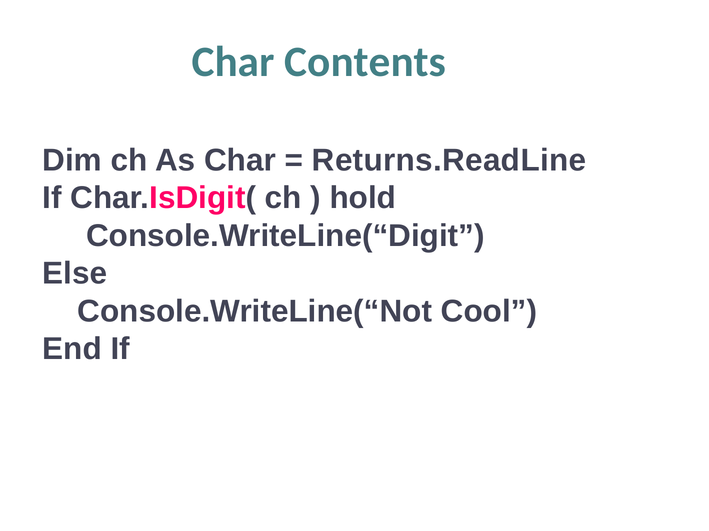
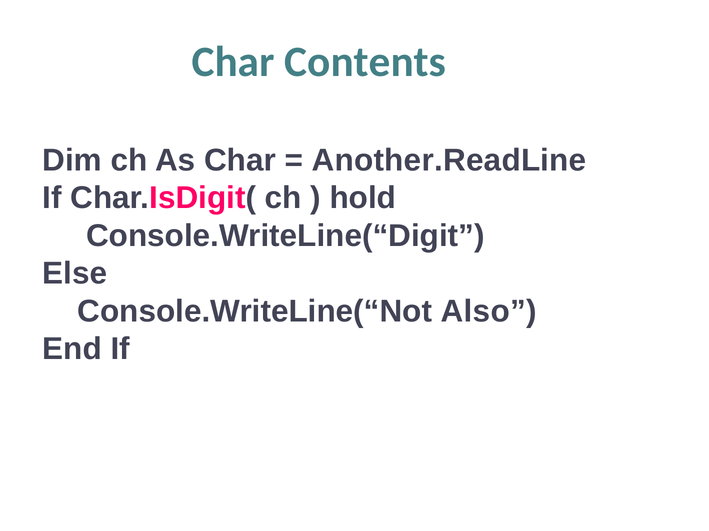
Returns.ReadLine: Returns.ReadLine -> Another.ReadLine (449, 160)
Cool: Cool -> Also (489, 312)
